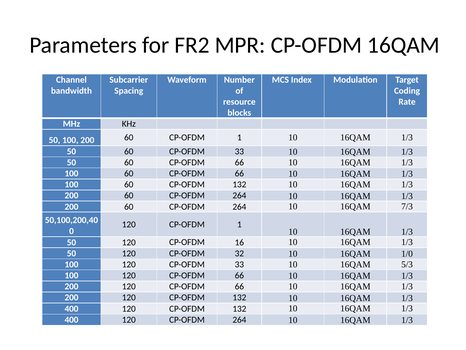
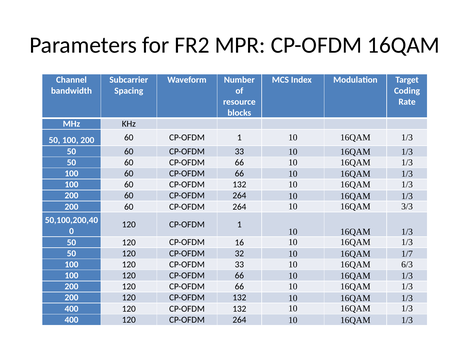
7/3: 7/3 -> 3/3 (407, 206)
1/0: 1/0 -> 1/7 (407, 254)
5/3: 5/3 -> 6/3 (407, 264)
